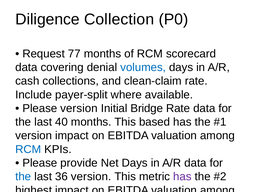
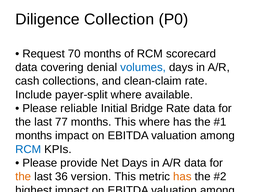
77: 77 -> 70 (74, 54)
Please version: version -> reliable (79, 108)
40: 40 -> 77 (61, 122)
This based: based -> where (155, 122)
version: version -> months (34, 136)
the colour: blue -> orange (23, 177)
has colour: purple -> orange (182, 177)
